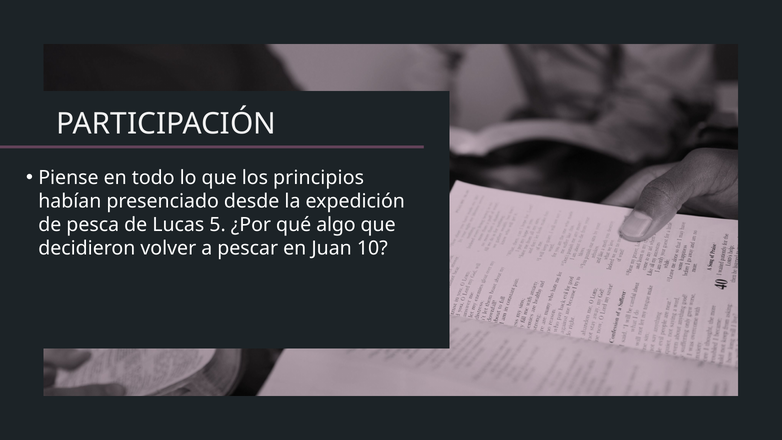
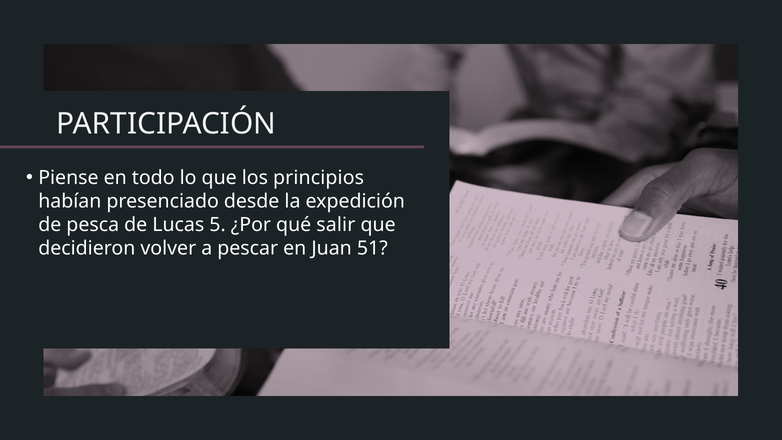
algo: algo -> salir (336, 225)
10: 10 -> 51 (372, 248)
